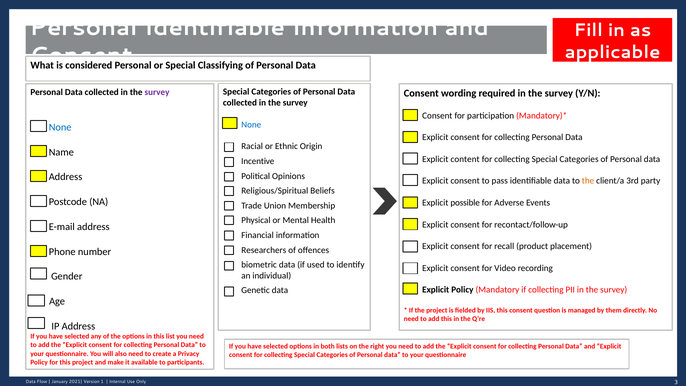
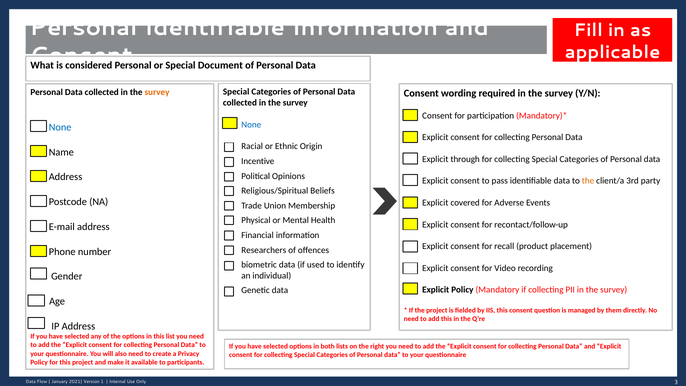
Classifying: Classifying -> Document (220, 65)
survey colour: purple -> orange (157, 92)
content: content -> through (465, 159)
possible: possible -> covered (465, 203)
